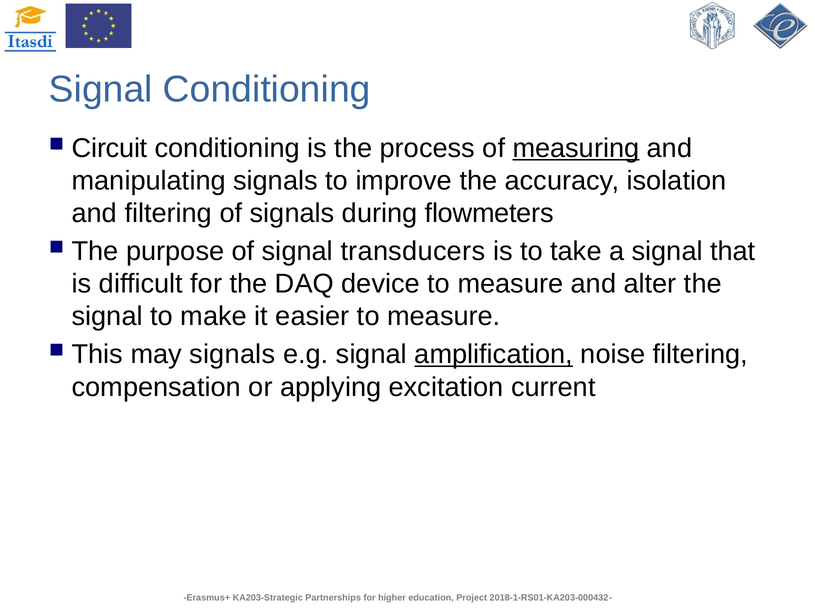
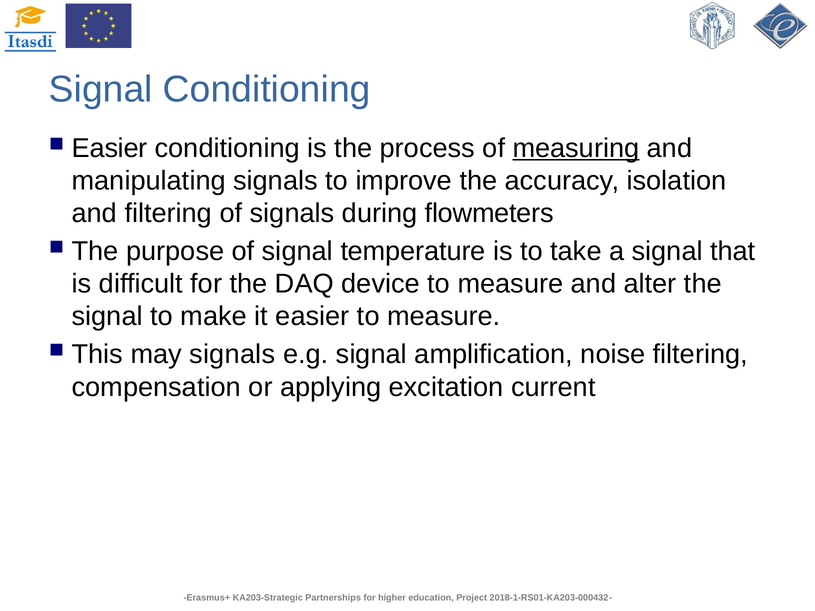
Circuit: Circuit -> Easier (110, 148)
transducers: transducers -> temperature (413, 251)
amplification underline: present -> none (494, 355)
